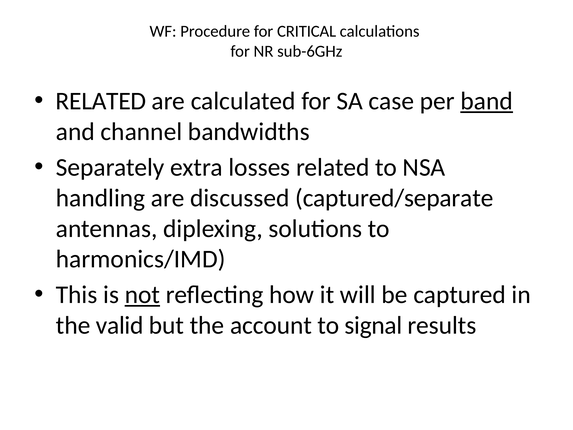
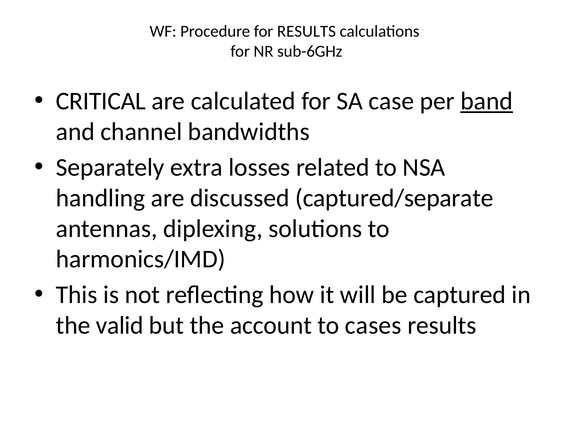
for CRITICAL: CRITICAL -> RESULTS (306, 31)
RELATED: RELATED -> CRITICAL (101, 101)
not underline: present -> none (142, 295)
signal: signal -> cases (373, 325)
